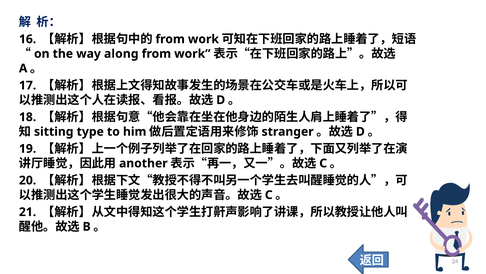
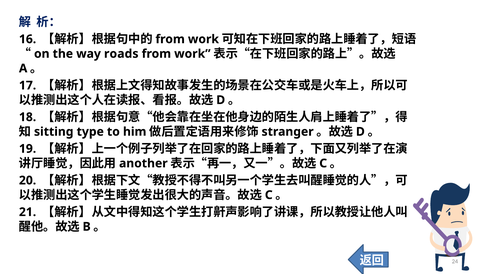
along: along -> roads (121, 54)
